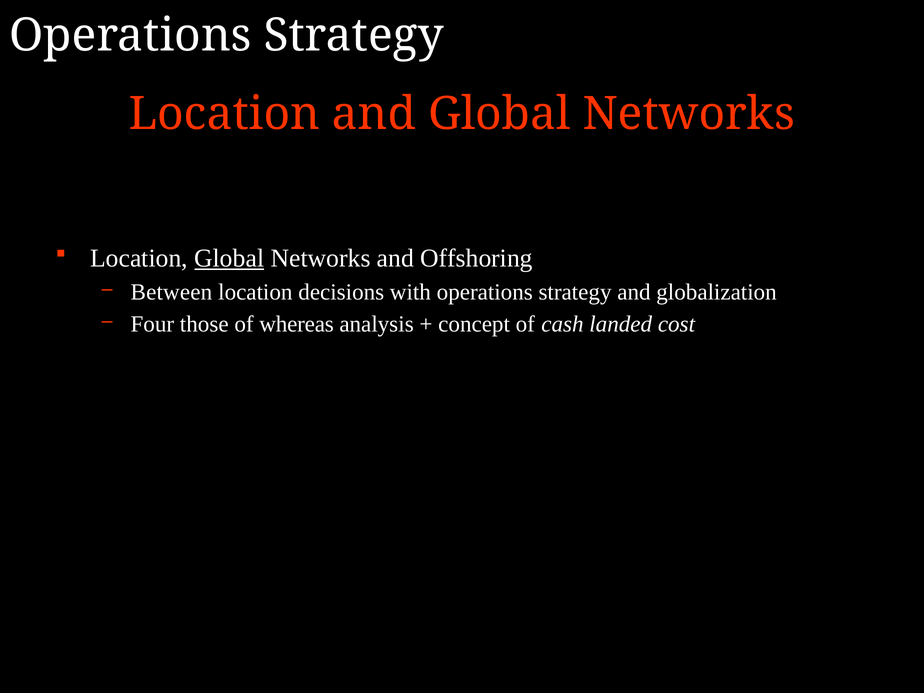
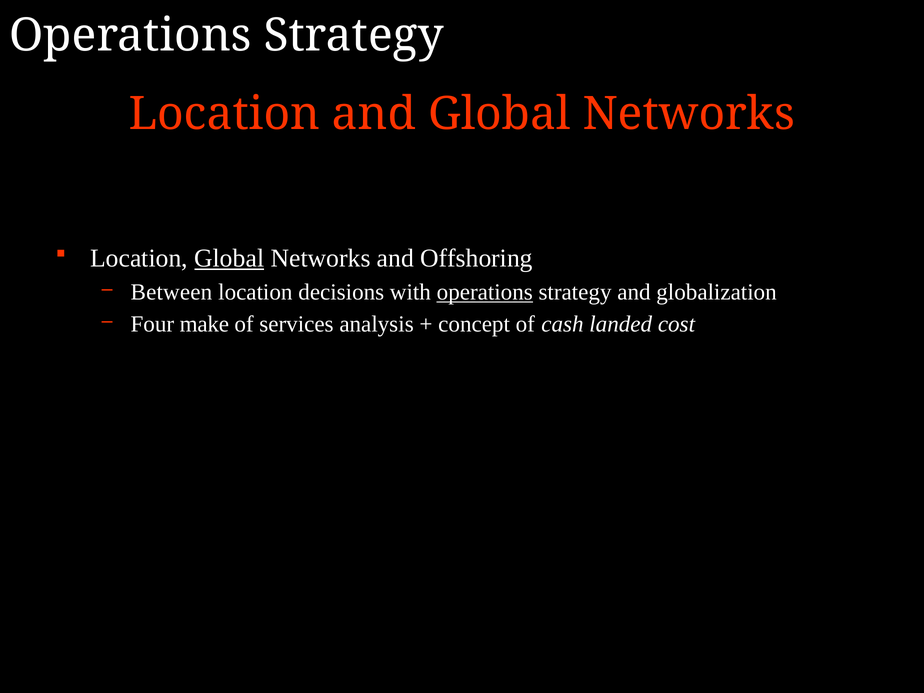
operations underline: none -> present (485, 292)
those: those -> make (204, 324)
whereas: whereas -> services (296, 324)
